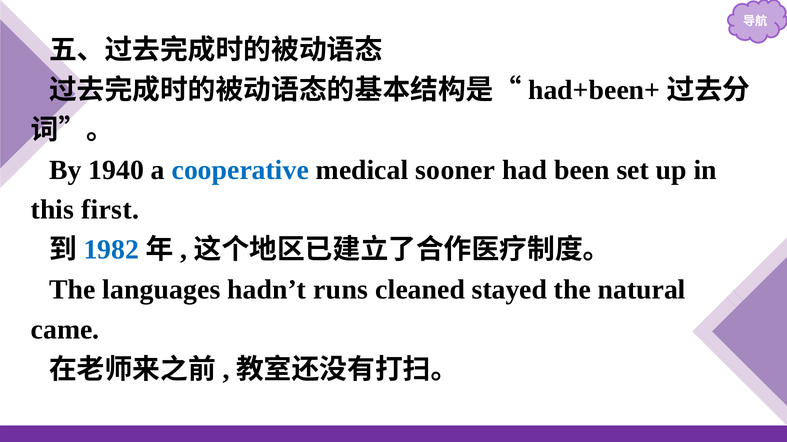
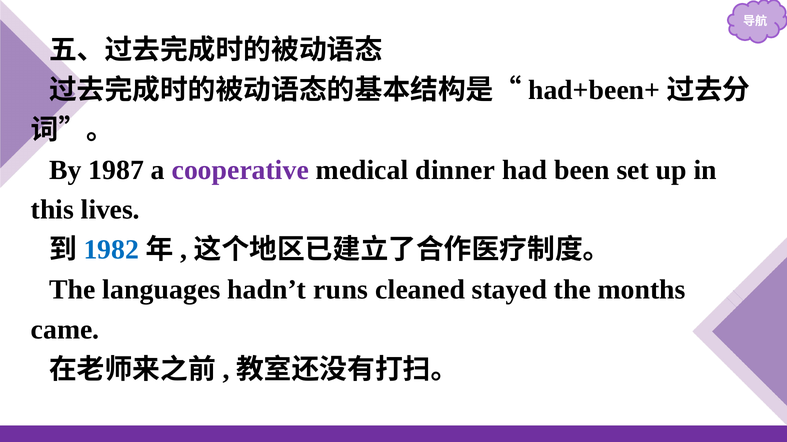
1940: 1940 -> 1987 (116, 170)
cooperative colour: blue -> purple (240, 170)
sooner: sooner -> dinner (455, 170)
first: first -> lives (110, 210)
natural: natural -> months (642, 290)
